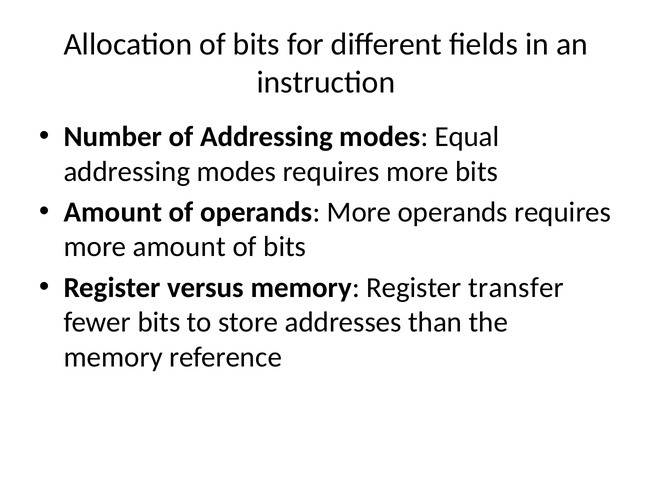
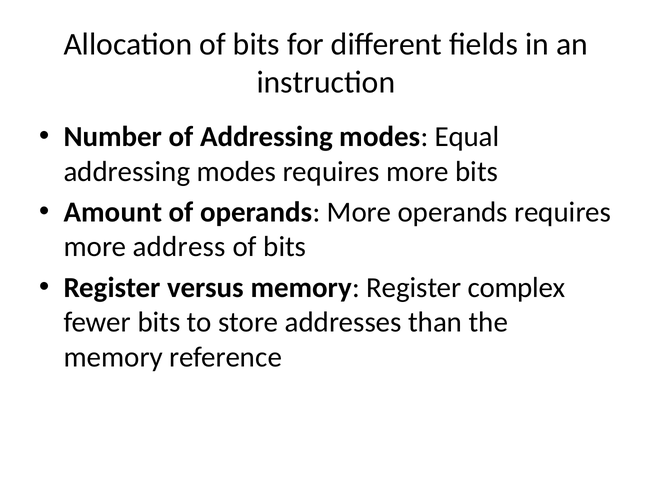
more amount: amount -> address (179, 247)
transfer: transfer -> complex (516, 288)
